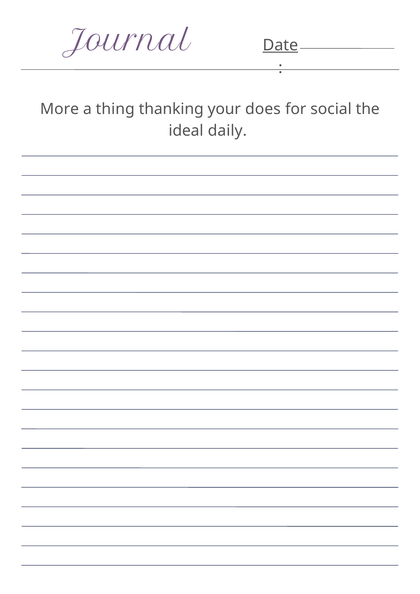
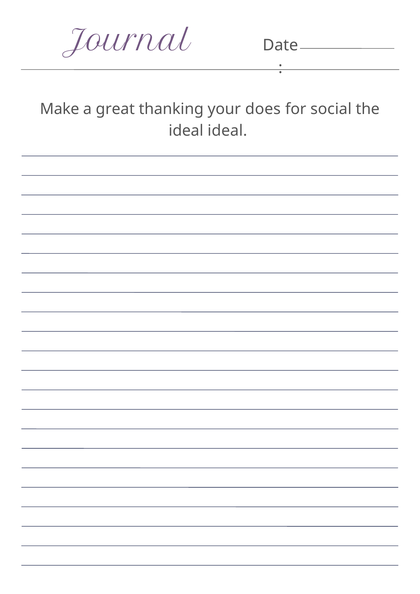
Date underline: present -> none (280, 45)
More: More -> Make (60, 109)
thing: thing -> great (115, 109)
ideal daily: daily -> ideal (227, 131)
